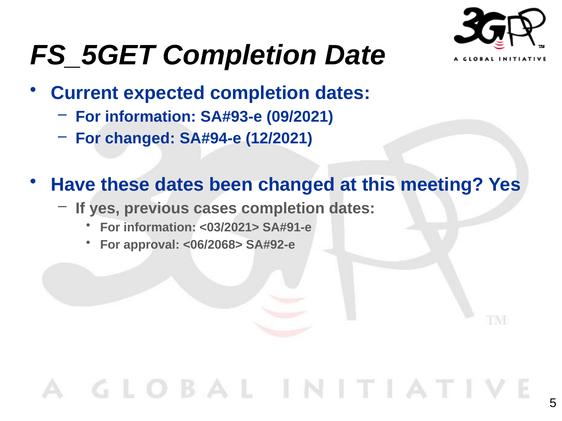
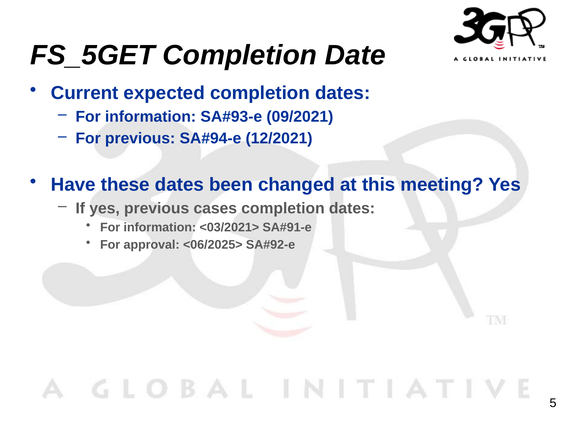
For changed: changed -> previous (140, 139)
<06/2068>: <06/2068> -> <06/2025> (213, 245)
